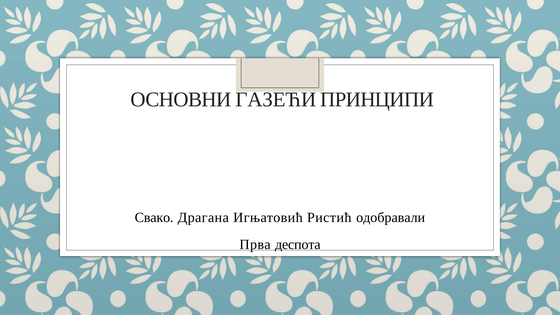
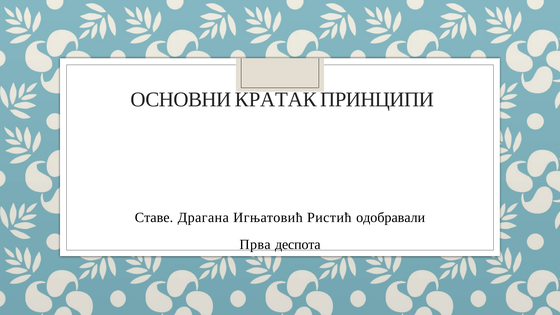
ГАЗЕЋИ: ГАЗЕЋИ -> КРАТАК (276, 100)
Свако: Свако -> Ставе (154, 218)
